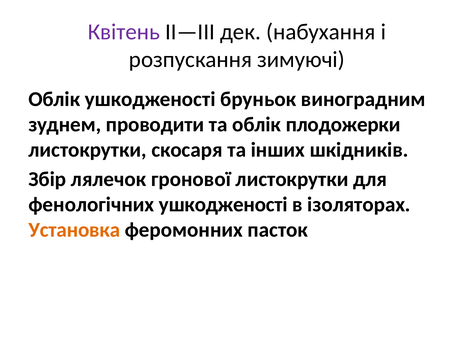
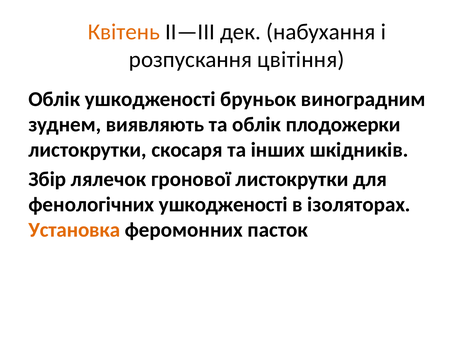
Квітень colour: purple -> orange (124, 32)
зимуючі: зимуючі -> цвітіння (301, 60)
проводити: проводити -> виявляють (155, 125)
